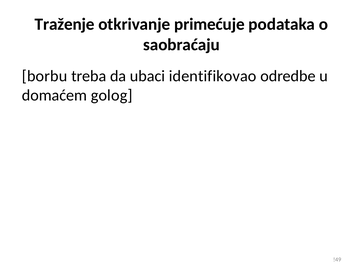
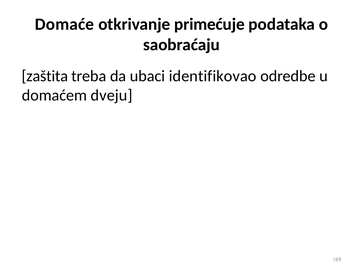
Traženje: Traženje -> Domaće (64, 24)
borbu: borbu -> zaštita (45, 76)
golog: golog -> dveju (112, 96)
